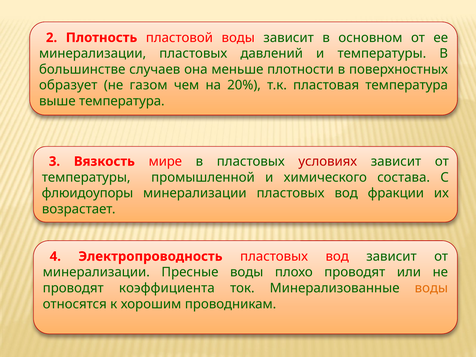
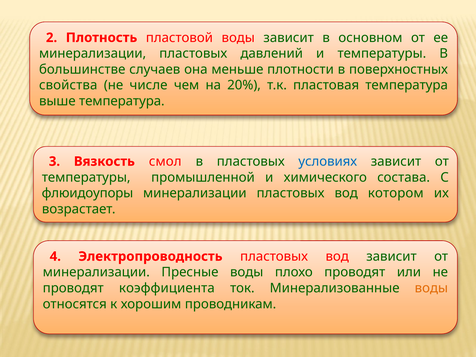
образует: образует -> свойства (68, 85)
газом: газом -> числе (149, 85)
мире: мире -> смол (165, 161)
условиях colour: red -> blue (328, 161)
фракции: фракции -> котором (396, 193)
